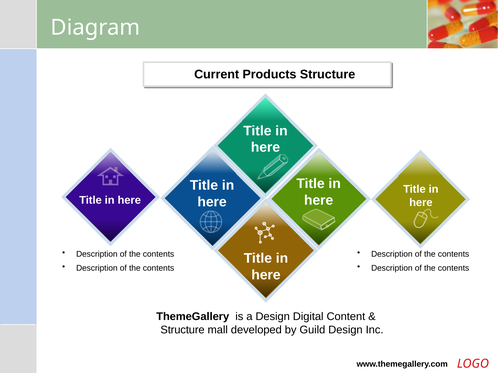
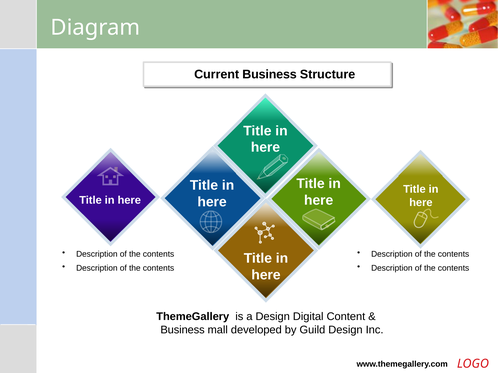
Current Products: Products -> Business (270, 74)
Structure: Structure -> Business (183, 330)
